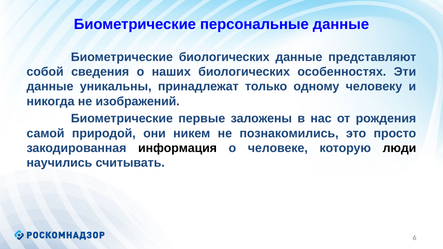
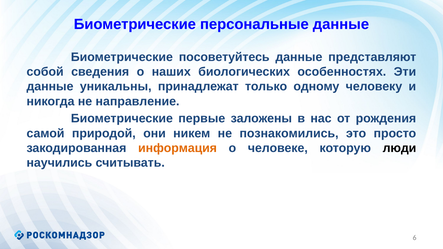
Биометрические биологических: биологических -> посоветуйтесь (224, 57)
изображений: изображений -> направление (138, 101)
информация colour: black -> orange (178, 148)
